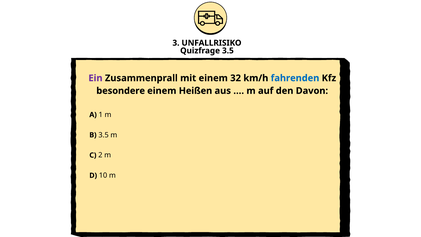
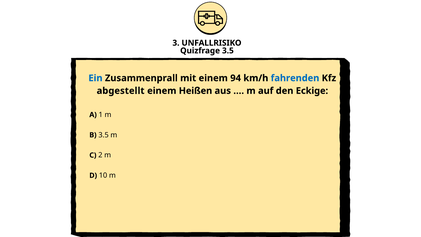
Ein colour: purple -> blue (95, 78)
32: 32 -> 94 (236, 78)
besondere: besondere -> abgestellt (121, 91)
Davon: Davon -> Eckige (312, 91)
